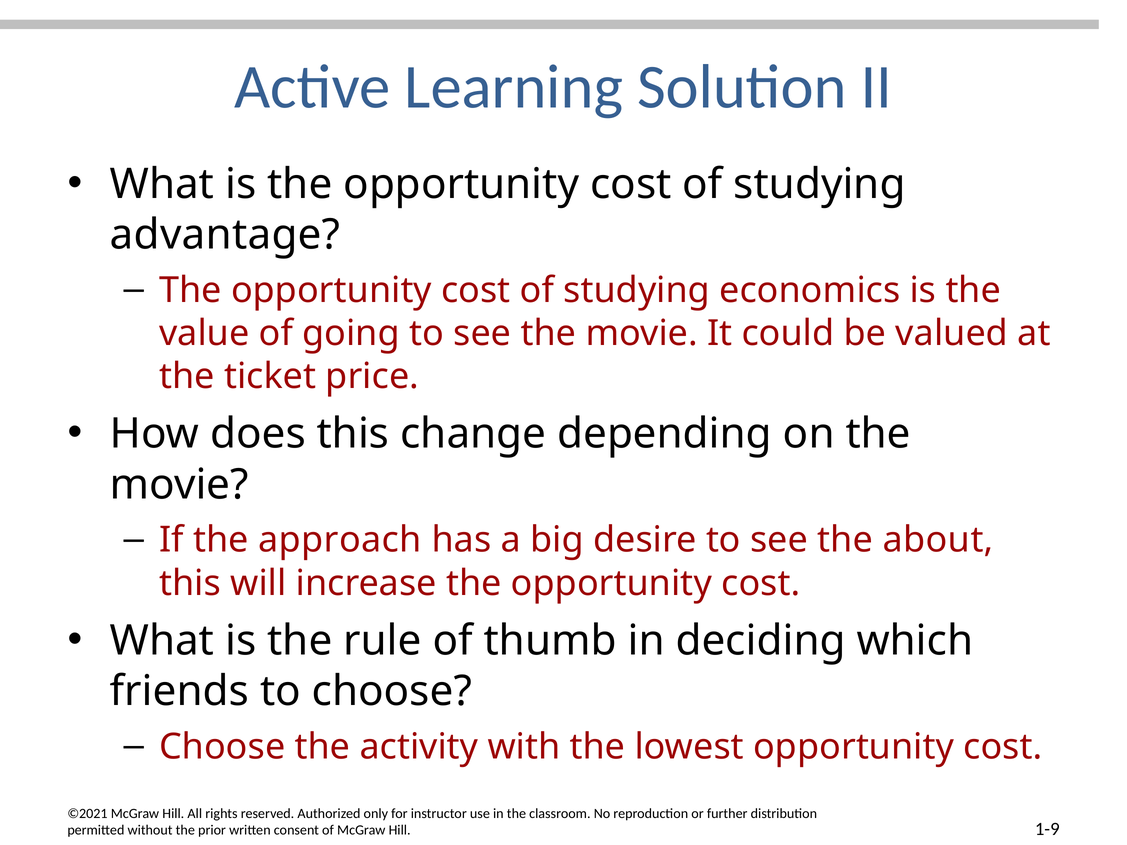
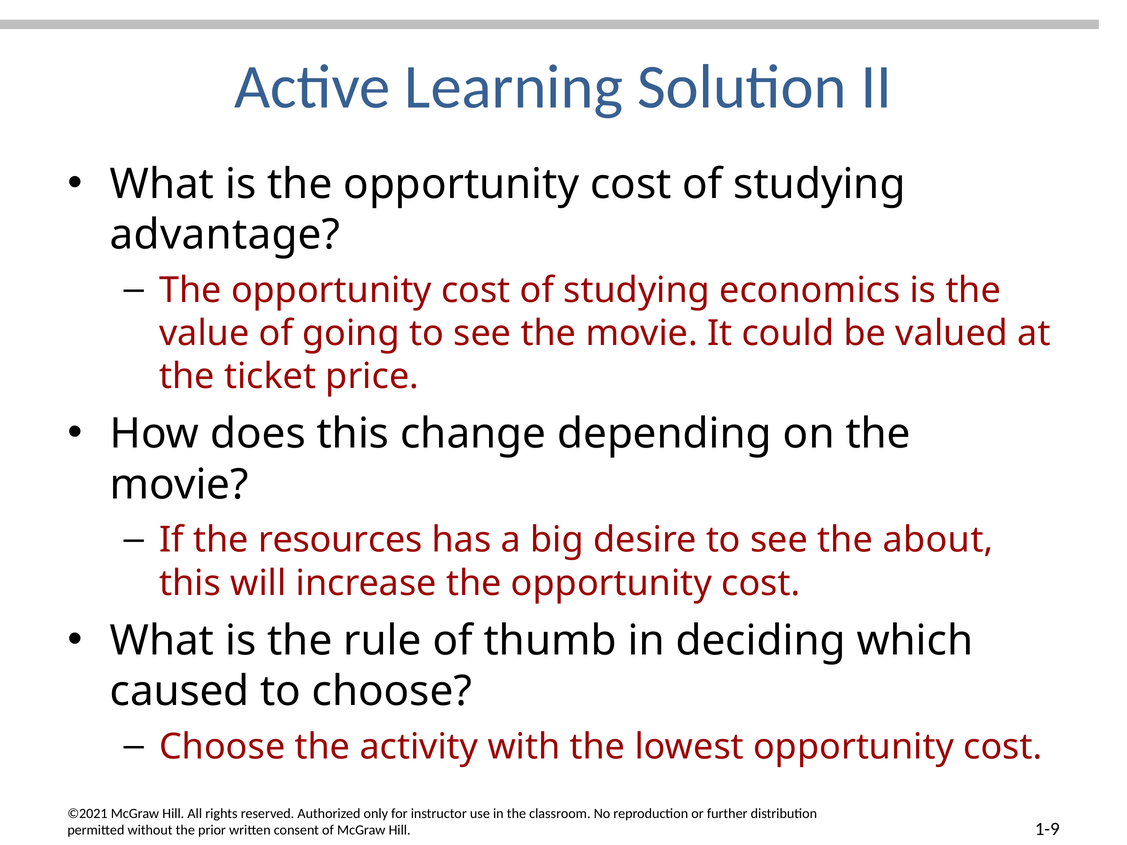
approach: approach -> resources (340, 540)
friends: friends -> caused (180, 692)
